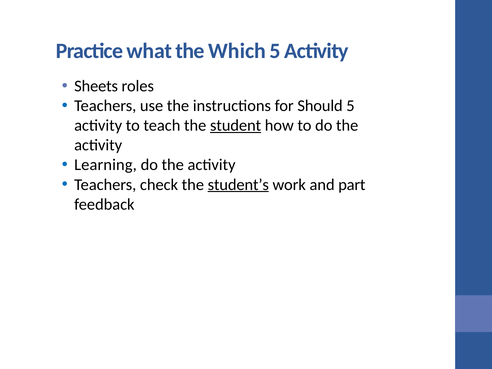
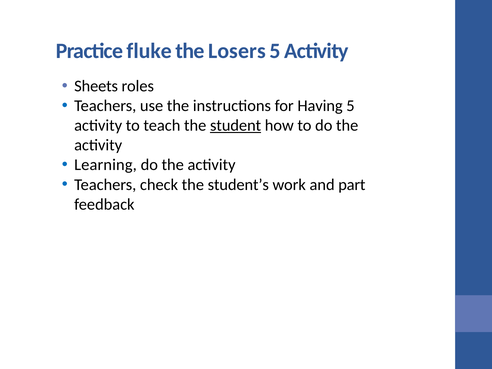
what: what -> fluke (149, 51)
Which: Which -> Losers (237, 51)
Should: Should -> Having (320, 106)
student’s underline: present -> none (238, 185)
